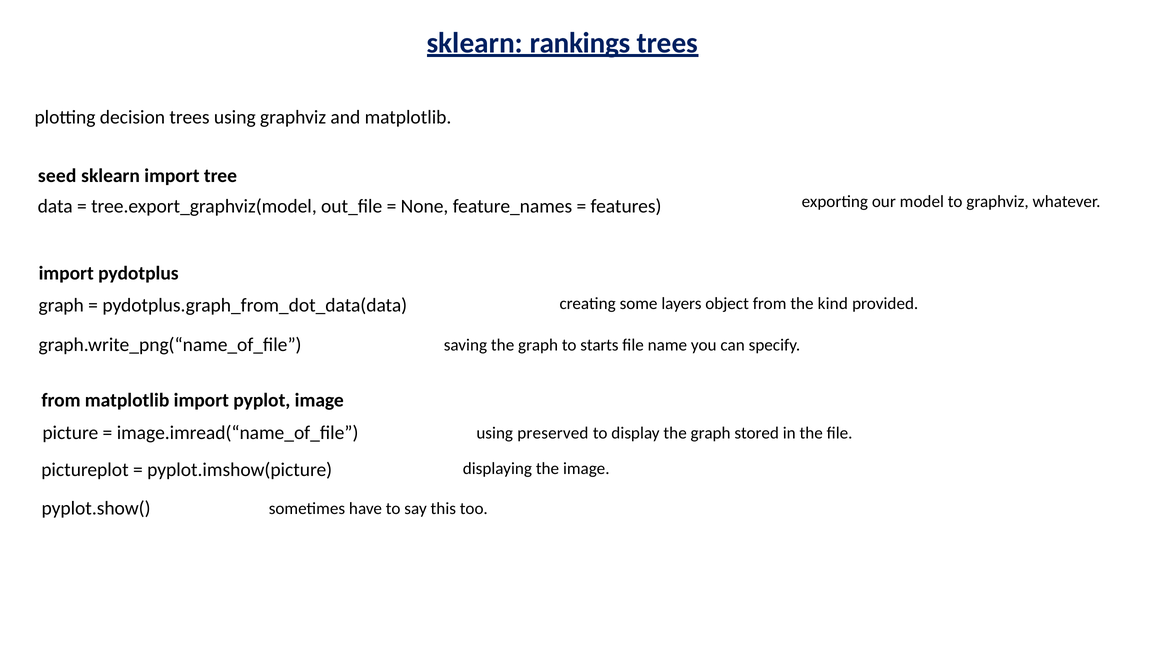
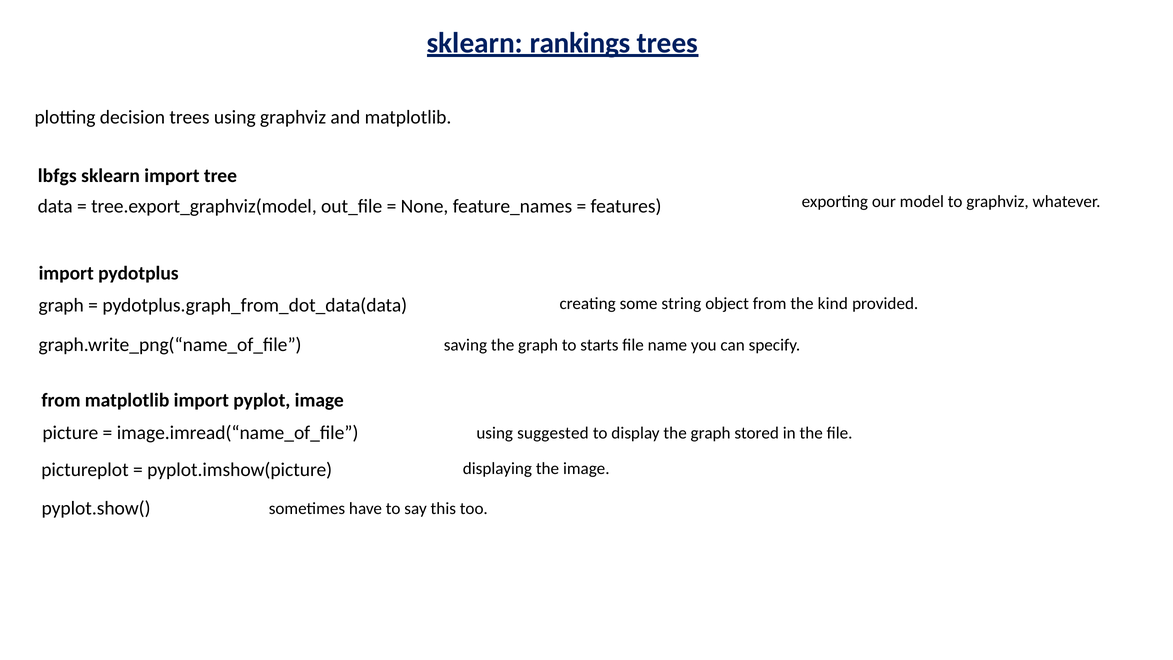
seed: seed -> lbfgs (57, 176)
layers: layers -> string (681, 304)
preserved: preserved -> suggested (553, 433)
